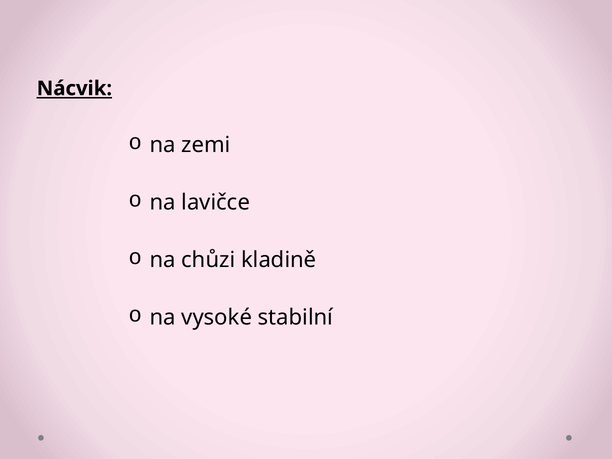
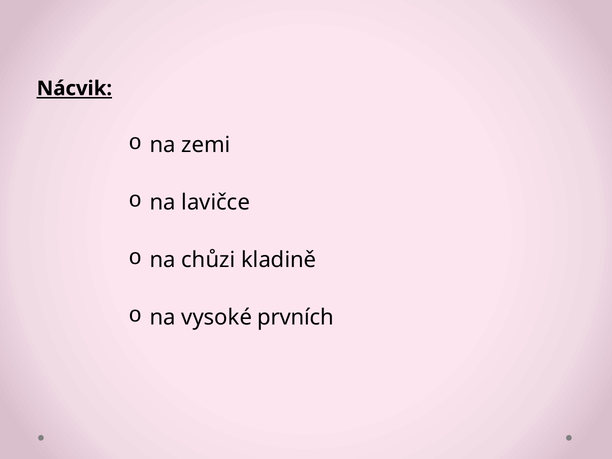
stabilní: stabilní -> prvních (296, 317)
